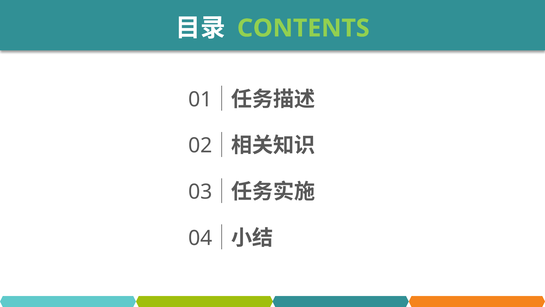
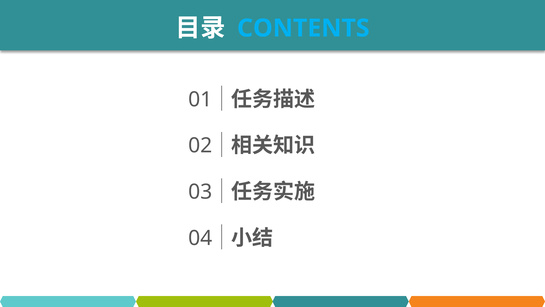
CONTENTS colour: light green -> light blue (303, 28)
